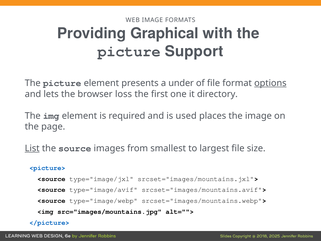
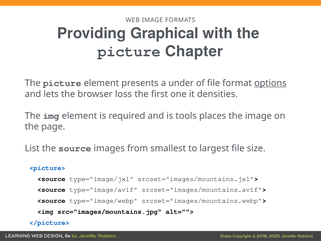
Support: Support -> Chapter (194, 51)
directory: directory -> densities (217, 94)
used: used -> tools (186, 116)
List underline: present -> none (32, 148)
